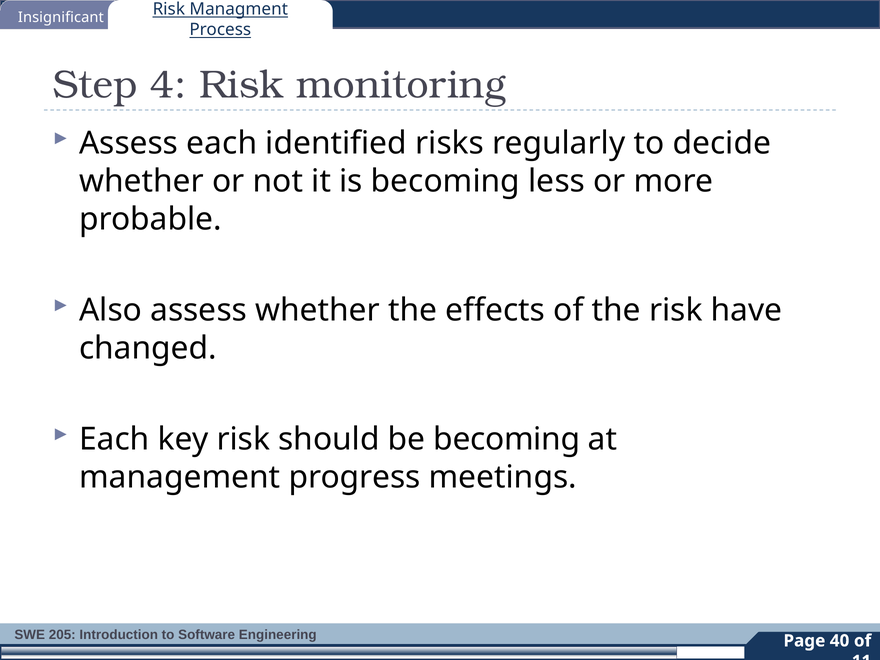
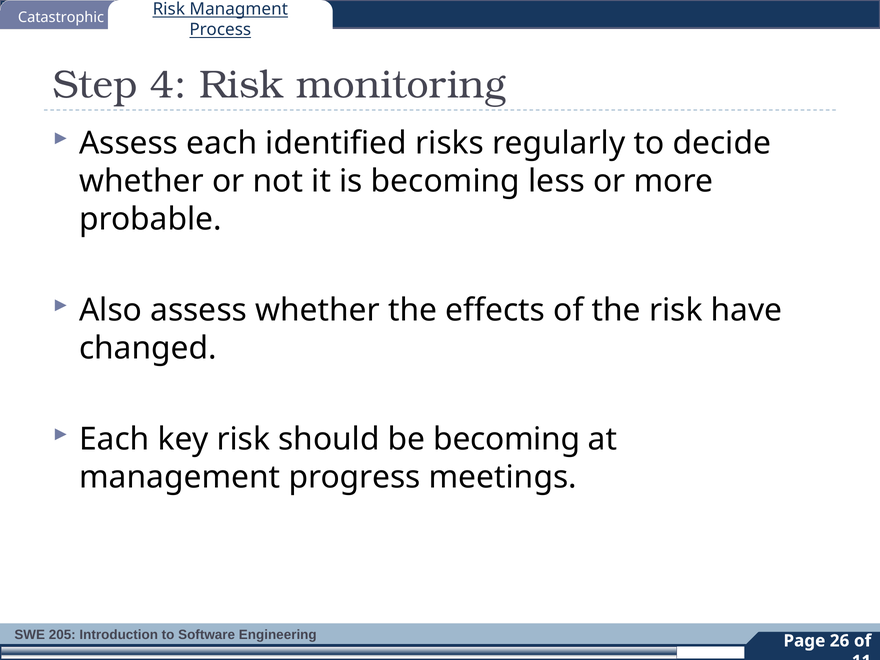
Insignificant: Insignificant -> Catastrophic (61, 17)
40: 40 -> 26 (840, 641)
